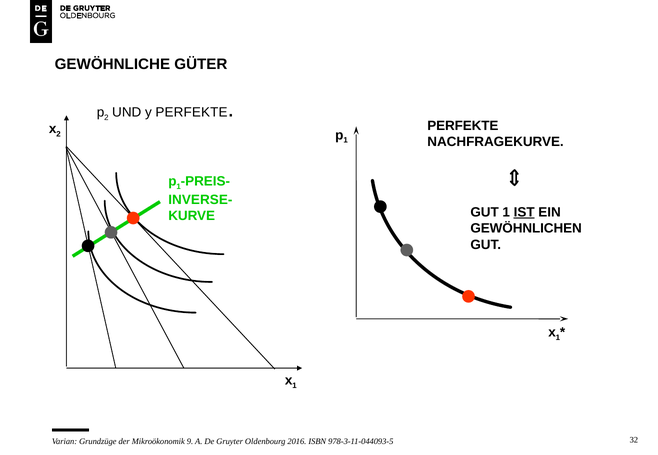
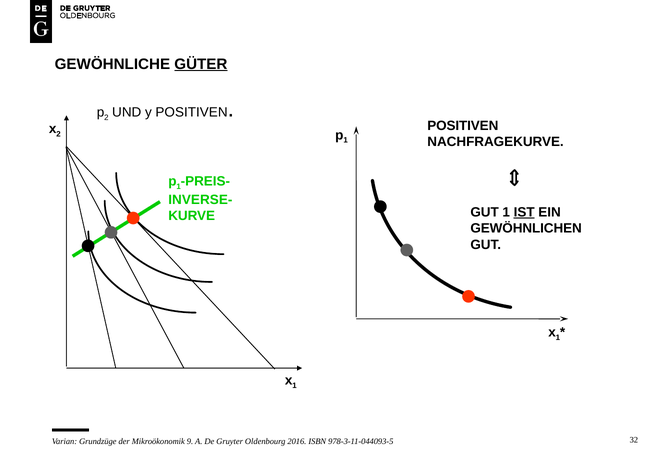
GÜTER underline: none -> present (201, 64)
y PERFEKTE: PERFEKTE -> POSITIVEN (192, 113)
PERFEKTE: PERFEKTE -> POSITIVEN (463, 126)
